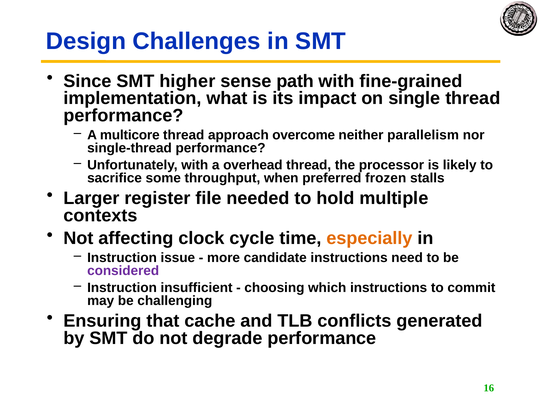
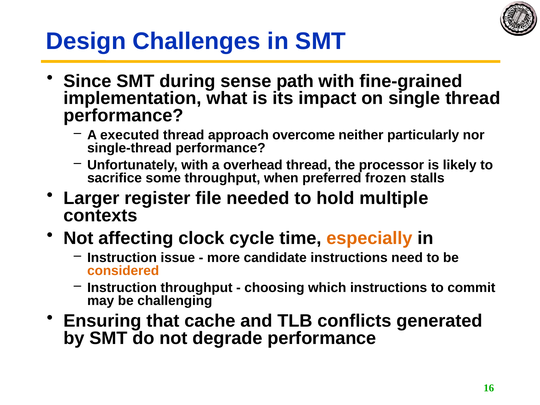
higher: higher -> during (187, 81)
multicore: multicore -> executed (130, 135)
parallelism: parallelism -> particularly (423, 135)
considered colour: purple -> orange (123, 271)
Instruction insufficient: insufficient -> throughput (197, 288)
